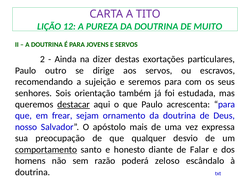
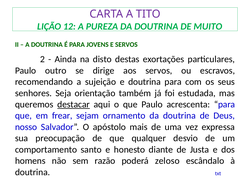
dizer: dizer -> disto (102, 59)
e seremos: seremos -> doutrina (145, 82)
Sois: Sois -> Seja (63, 93)
comportamento underline: present -> none (46, 149)
Falar: Falar -> Justa (200, 149)
